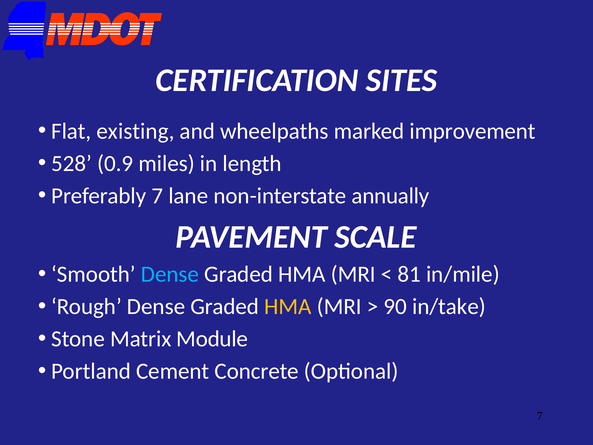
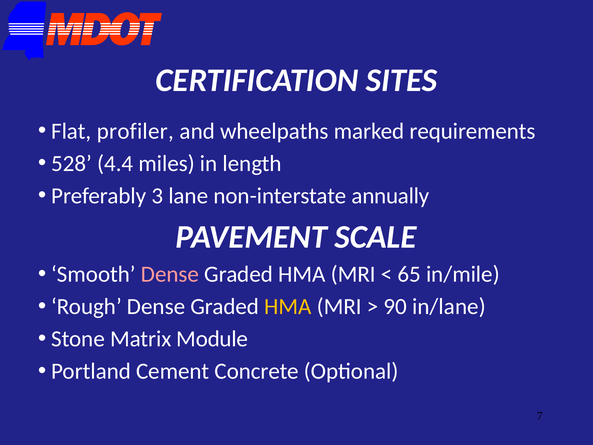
existing: existing -> profiler (135, 131)
improvement: improvement -> requirements (473, 131)
0.9: 0.9 -> 4.4 (115, 163)
Preferably 7: 7 -> 3 (157, 196)
Dense colour: light blue -> pink (170, 274)
81: 81 -> 65 (409, 274)
in/take: in/take -> in/lane (449, 307)
